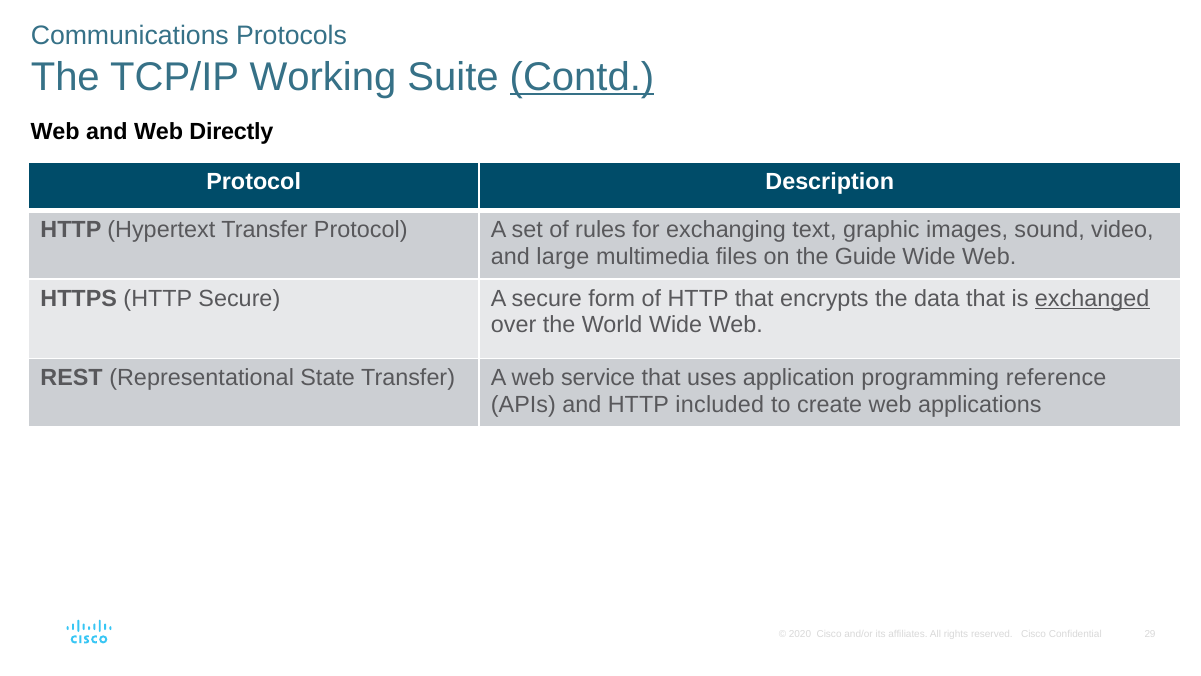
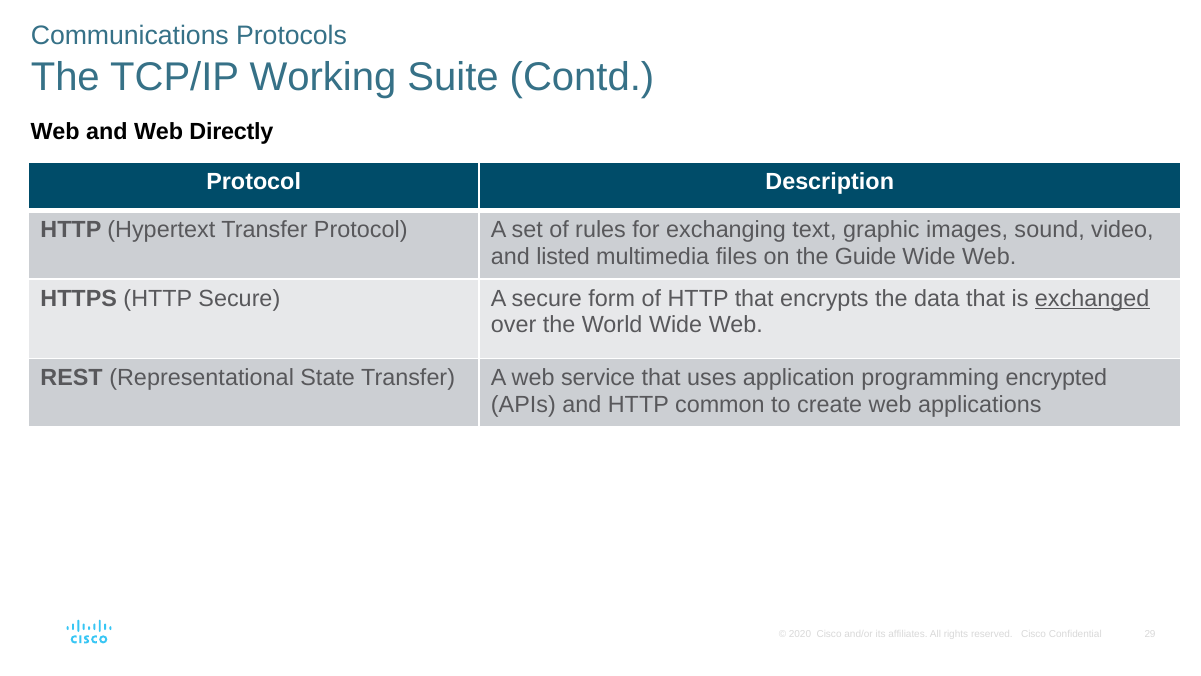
Contd underline: present -> none (582, 77)
large: large -> listed (563, 256)
reference: reference -> encrypted (1056, 378)
included: included -> common (720, 404)
